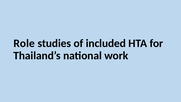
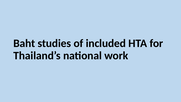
Role: Role -> Baht (24, 43)
